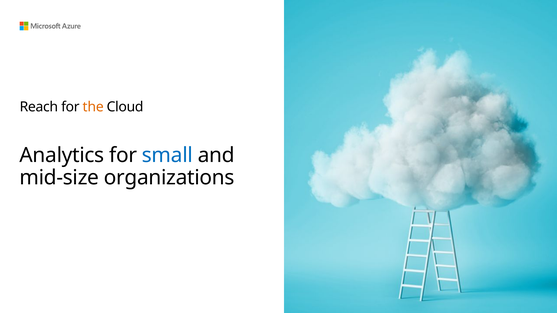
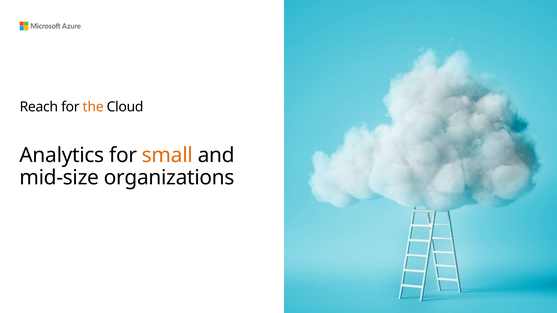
small colour: blue -> orange (167, 155)
